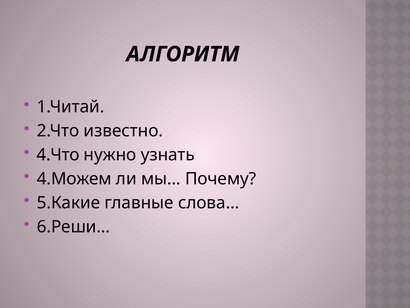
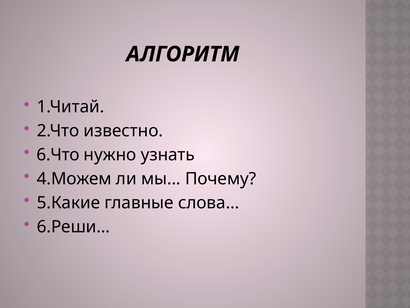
4.Что: 4.Что -> 6.Что (58, 155)
